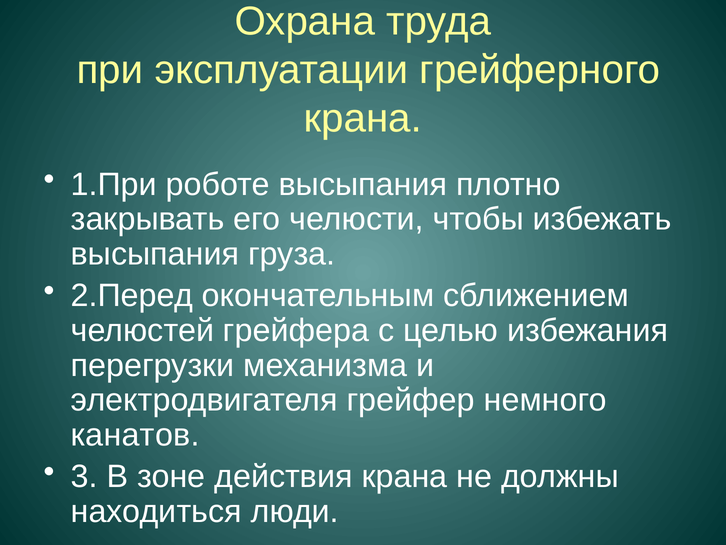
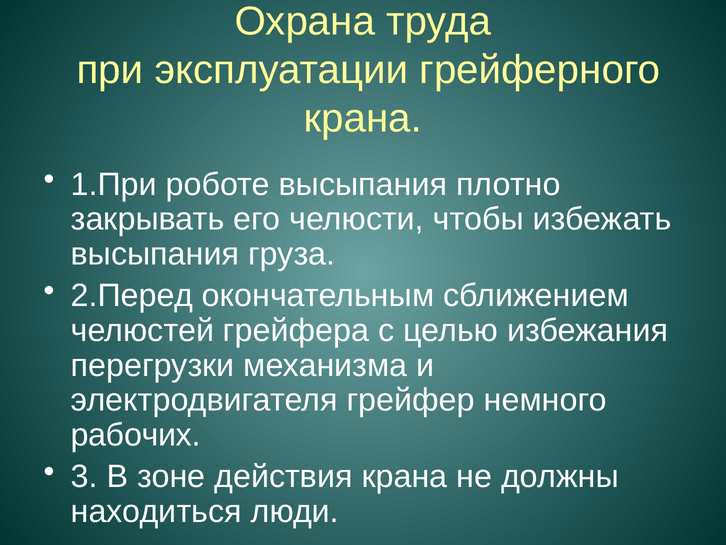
канатов: канатов -> рабочих (136, 435)
